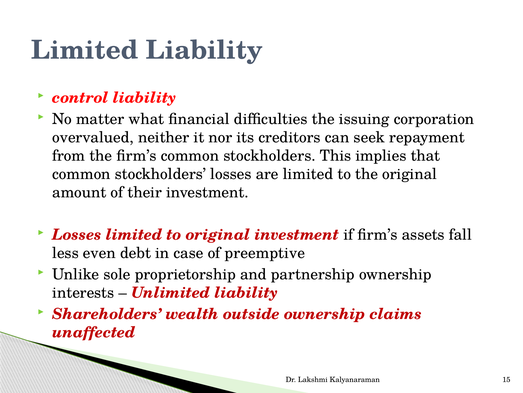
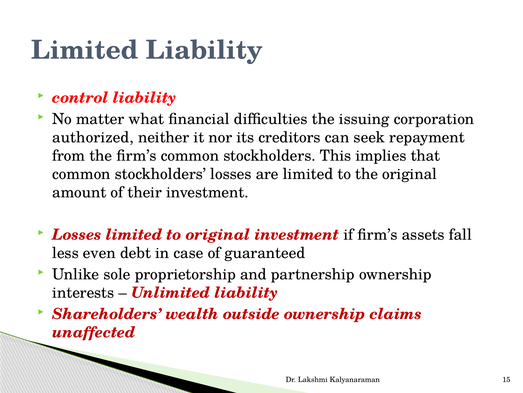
overvalued: overvalued -> authorized (93, 137)
preemptive: preemptive -> guaranteed (265, 253)
